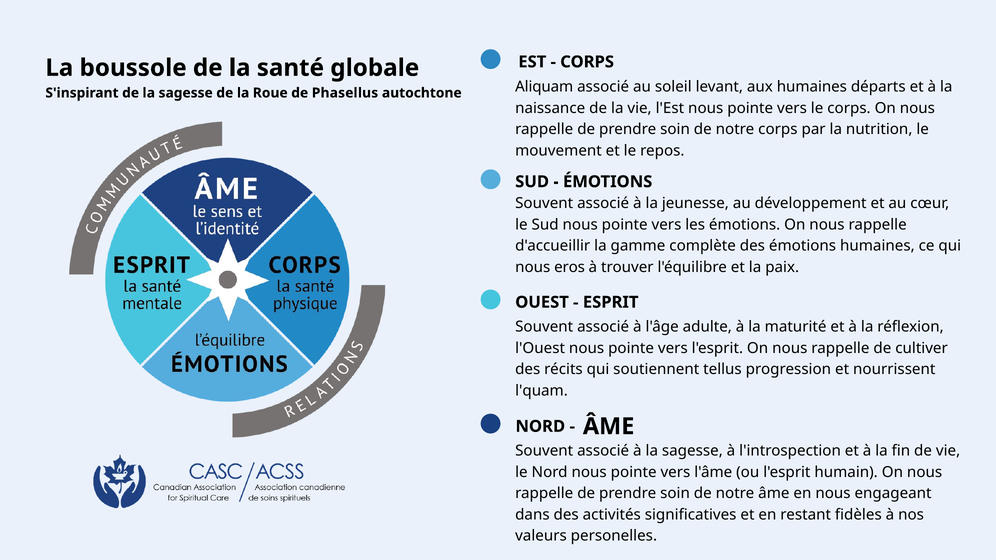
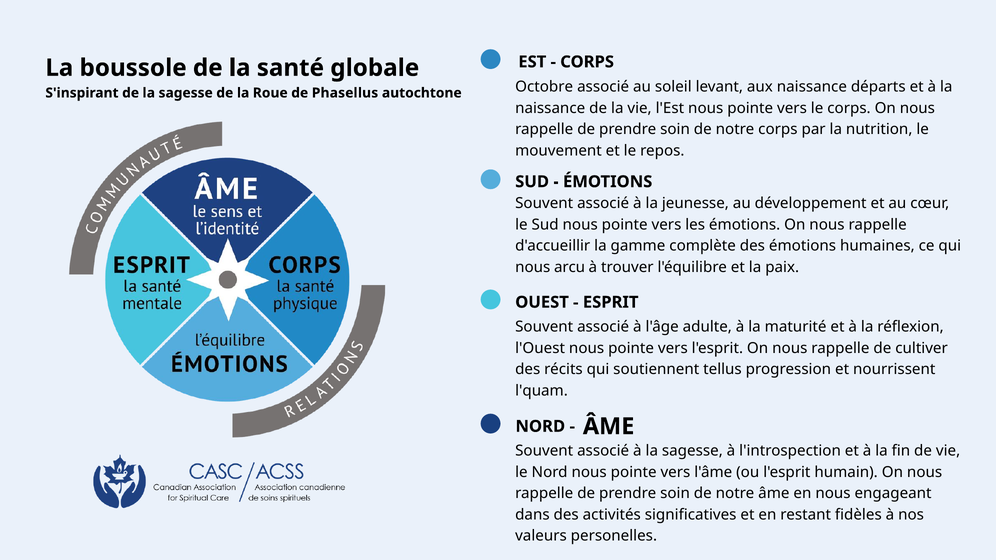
Aliquam: Aliquam -> Octobre (544, 87)
aux humaines: humaines -> naissance (812, 87)
eros: eros -> arcu (570, 267)
